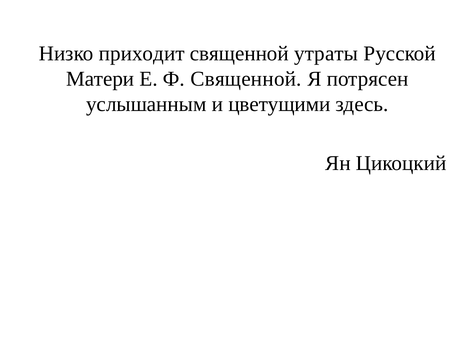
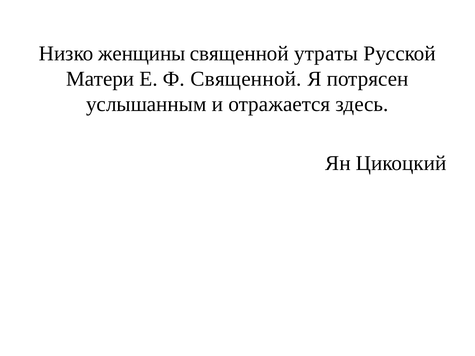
приходит: приходит -> женщины (142, 54)
цветущими: цветущими -> отражается (279, 104)
